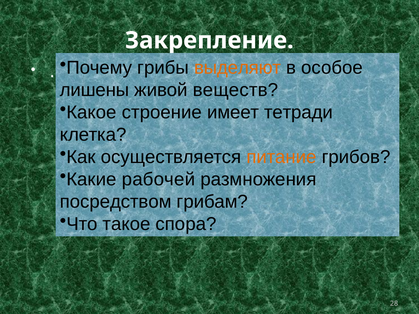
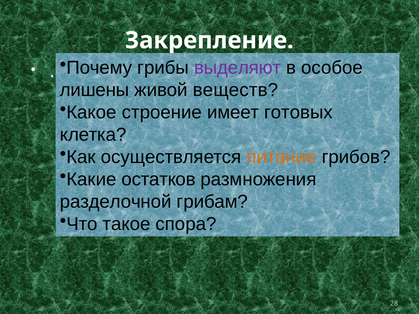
выделяют colour: orange -> purple (238, 68)
тетради: тетради -> готовых (298, 113)
рабочей: рабочей -> остатков (159, 180)
посредством: посредством -> разделочной (116, 202)
